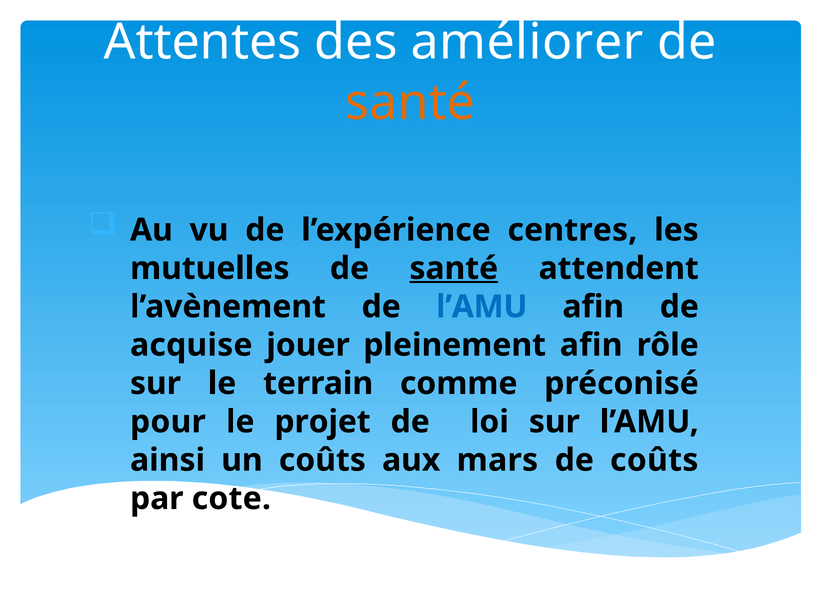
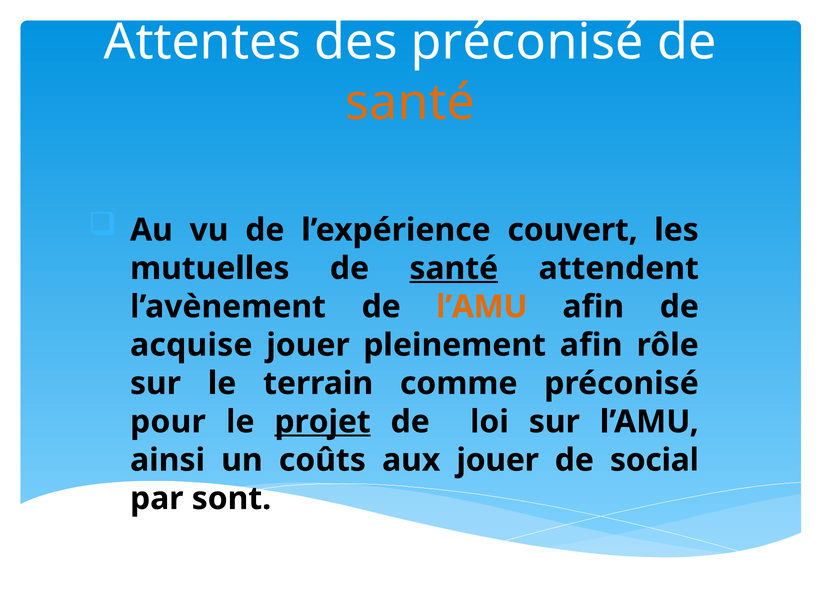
des améliorer: améliorer -> préconisé (527, 42)
centres: centres -> couvert (573, 230)
l’AMU colour: blue -> orange (482, 307)
projet underline: none -> present (323, 422)
aux mars: mars -> jouer (498, 460)
de coûts: coûts -> social (655, 460)
cote: cote -> sont (231, 498)
